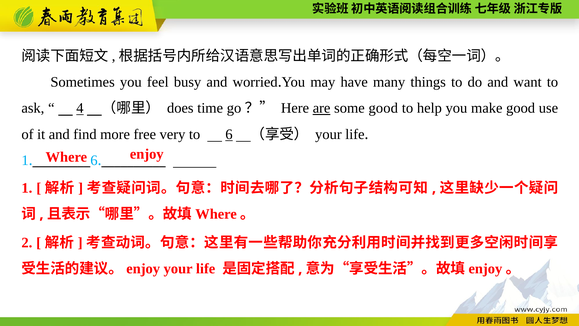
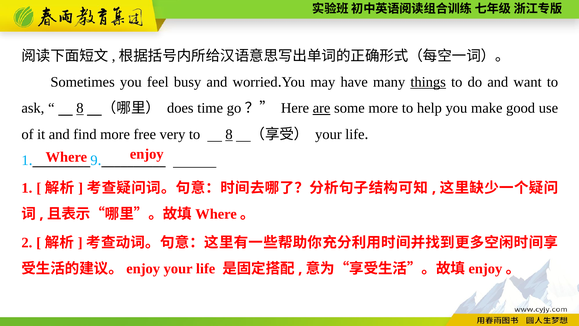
things underline: none -> present (428, 82)
4: 4 -> 8 (80, 108)
some good: good -> more (383, 108)
to 6: 6 -> 8 (229, 134)
6: 6 -> 9 (94, 160)
